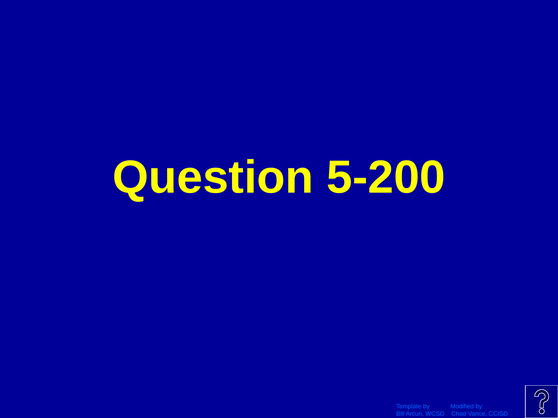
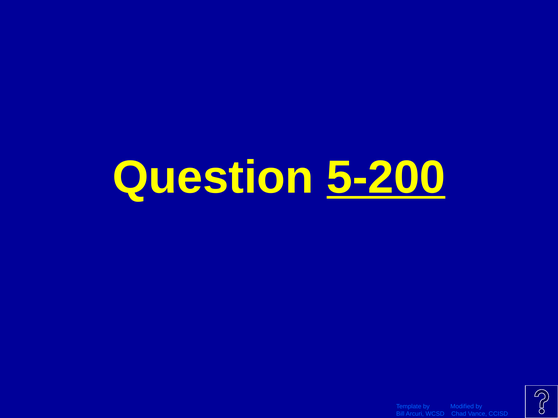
5-200 underline: none -> present (386, 178)
